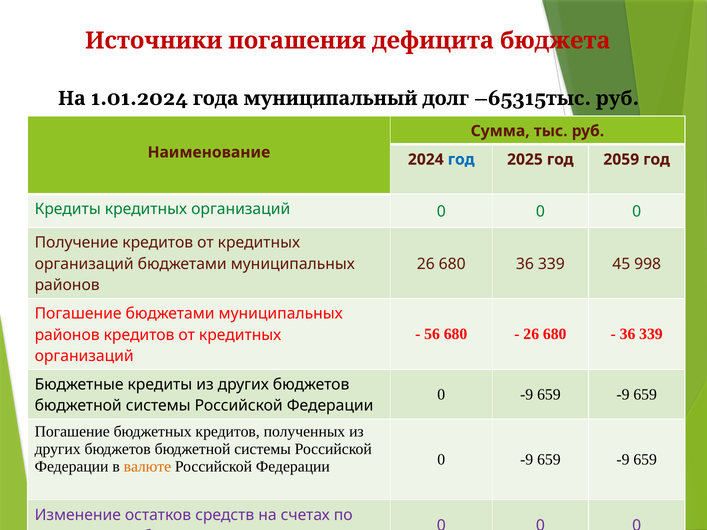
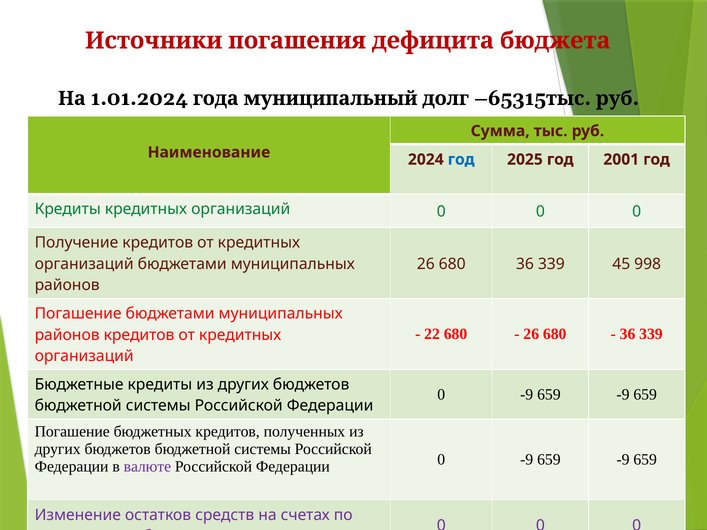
2059: 2059 -> 2001 (621, 160)
56: 56 -> 22 (432, 334)
валюте colour: orange -> purple (147, 467)
